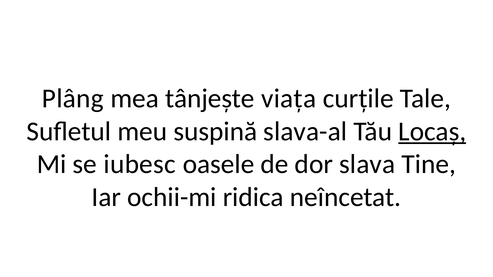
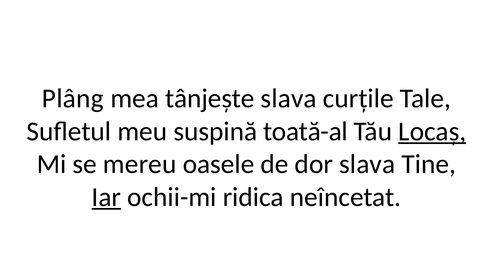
tânjește viața: viața -> slava (289, 99)
slava-al: slava-al -> toată-al (305, 132)
iubesc: iubesc -> mereu (140, 164)
Iar underline: none -> present (106, 197)
